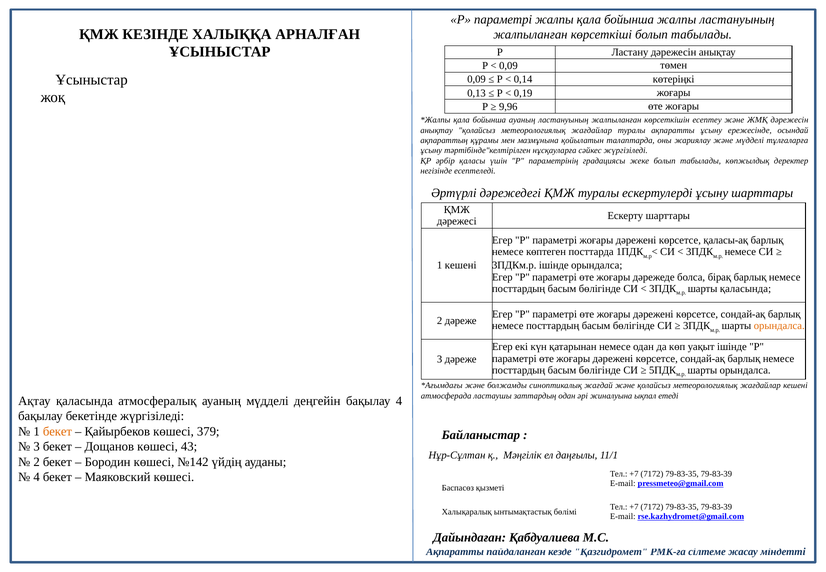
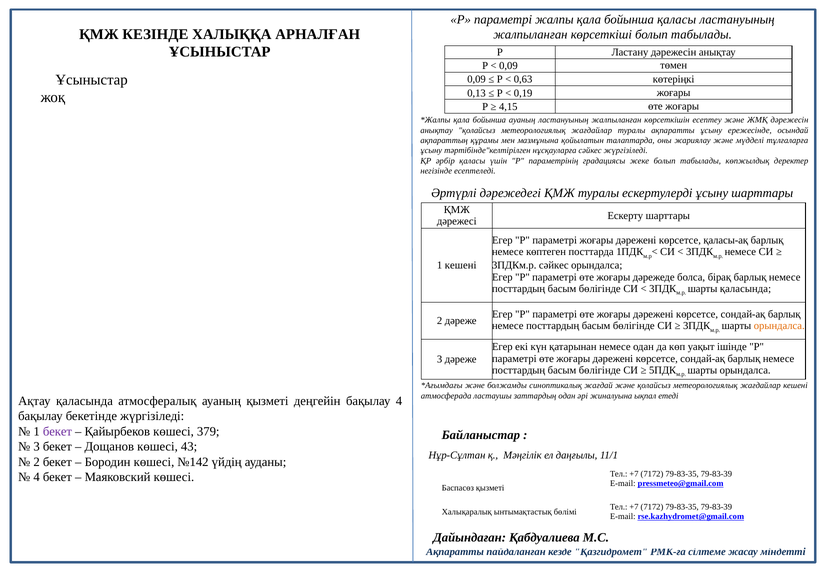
бойынша жалпы: жалпы -> қаласы (677, 19)
0,14: 0,14 -> 0,63 (523, 79)
9,96: 9,96 -> 4,15 (508, 107)
3ПДКм.р ішінде: ішінде -> сәйкес (554, 265)
ауаның мүдделі: мүдделі -> қызметі (267, 401)
бекет colour: orange -> purple (57, 431)
